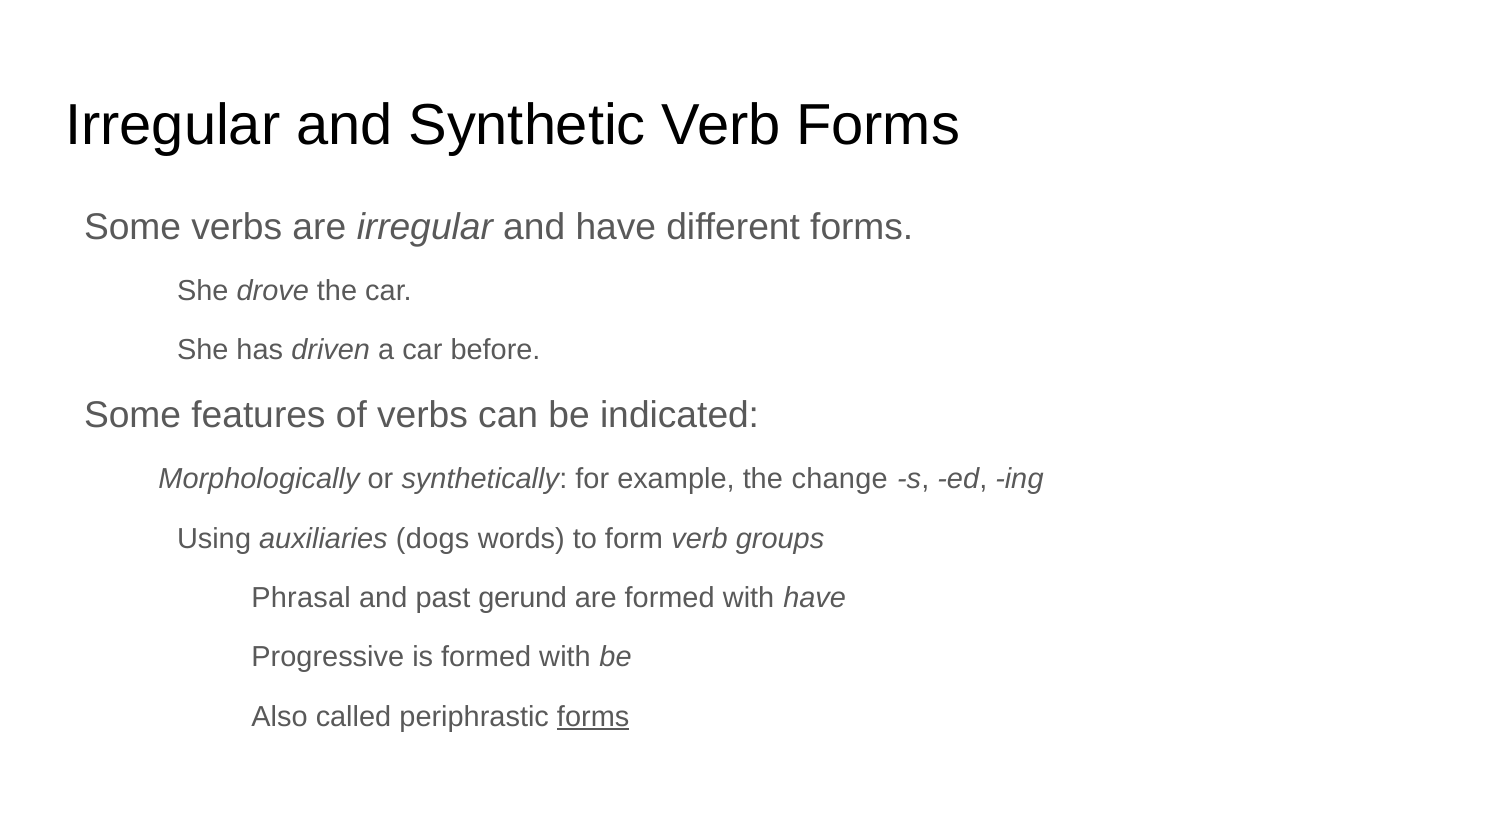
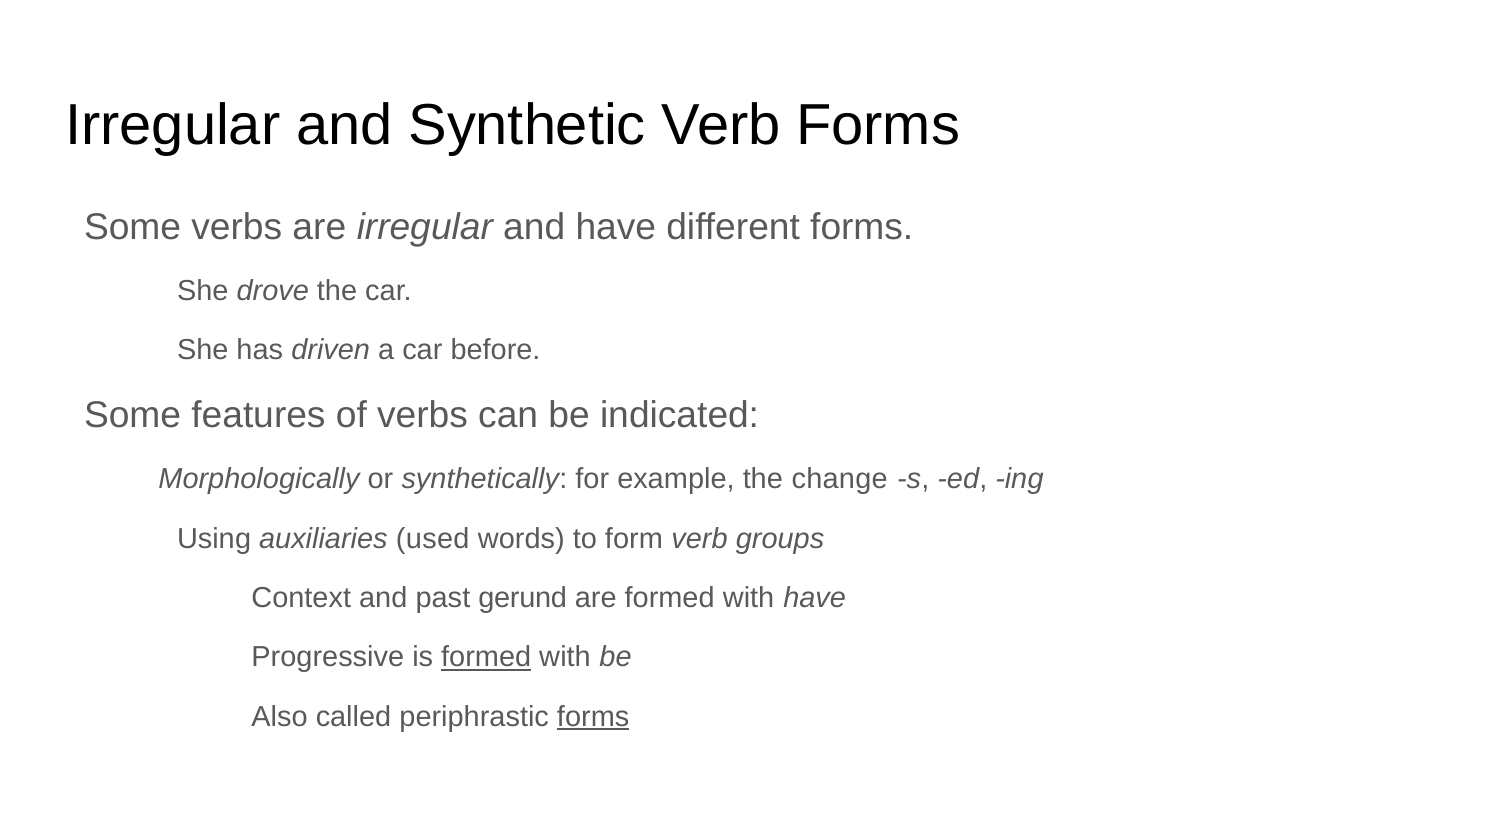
dogs: dogs -> used (433, 539)
Phrasal: Phrasal -> Context (301, 598)
formed underline: none -> present (486, 658)
